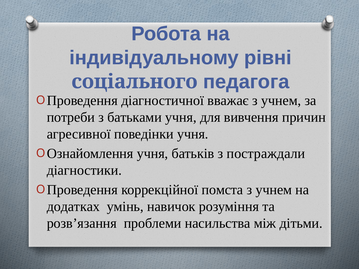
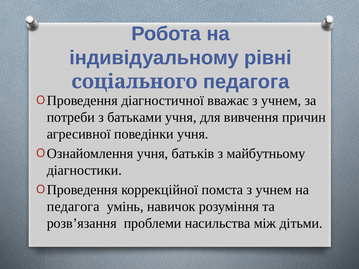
постраждали: постраждали -> майбутньому (266, 154)
додатках: додатках -> педагога (73, 207)
